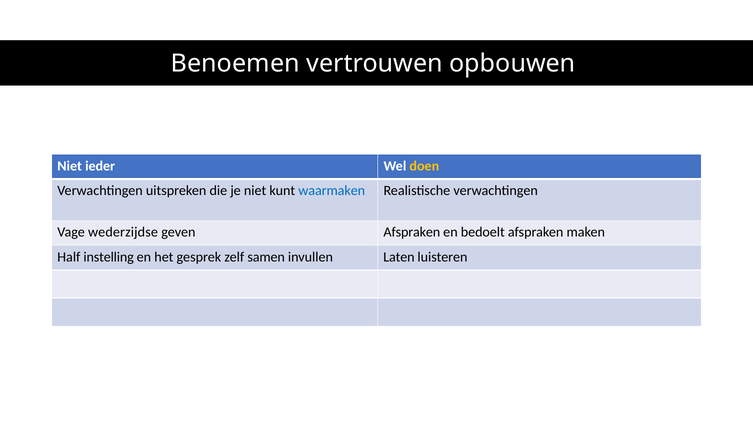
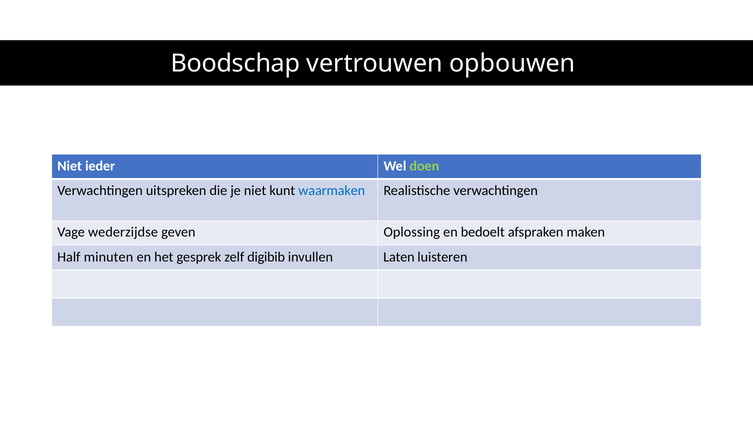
Benoemen: Benoemen -> Boodschap (235, 63)
doen colour: yellow -> light green (424, 166)
geven Afspraken: Afspraken -> Oplossing (412, 232)
instelling: instelling -> minuten (109, 257)
samen: samen -> digibib (266, 257)
